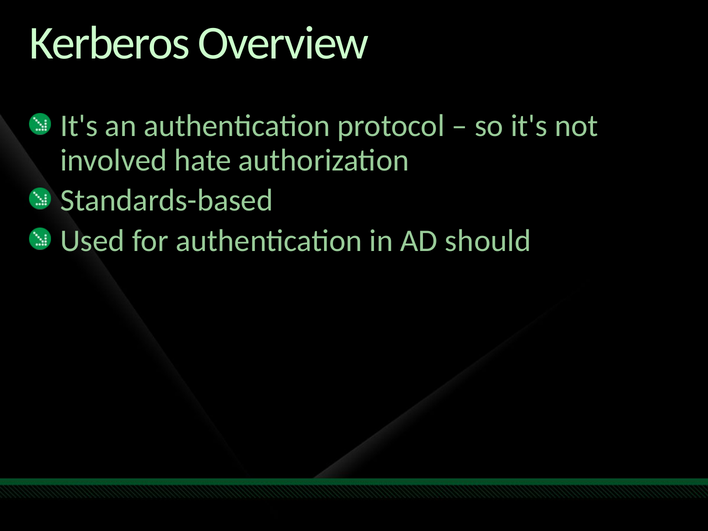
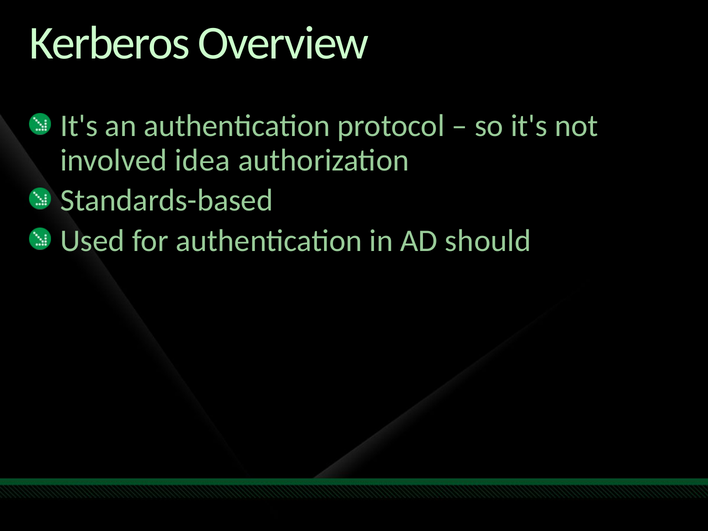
hate: hate -> idea (203, 160)
